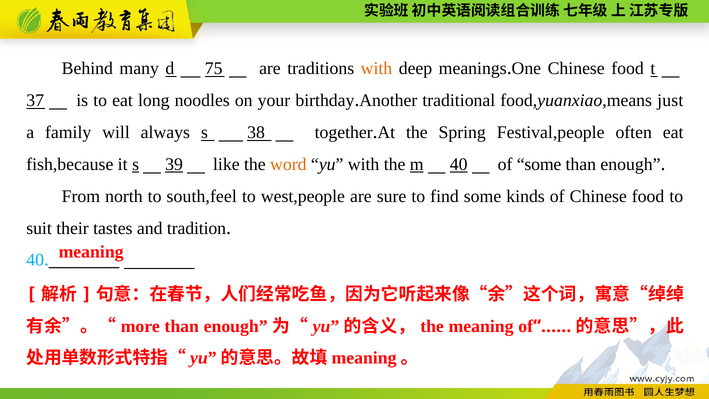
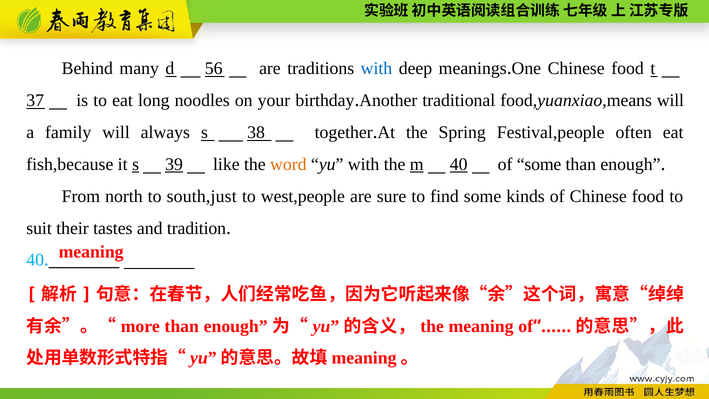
75: 75 -> 56 (214, 69)
with colour: orange -> blue (376, 69)
food,yuanxiao,means just: just -> will (670, 100)
south,feel: south,feel -> south,just (202, 196)
